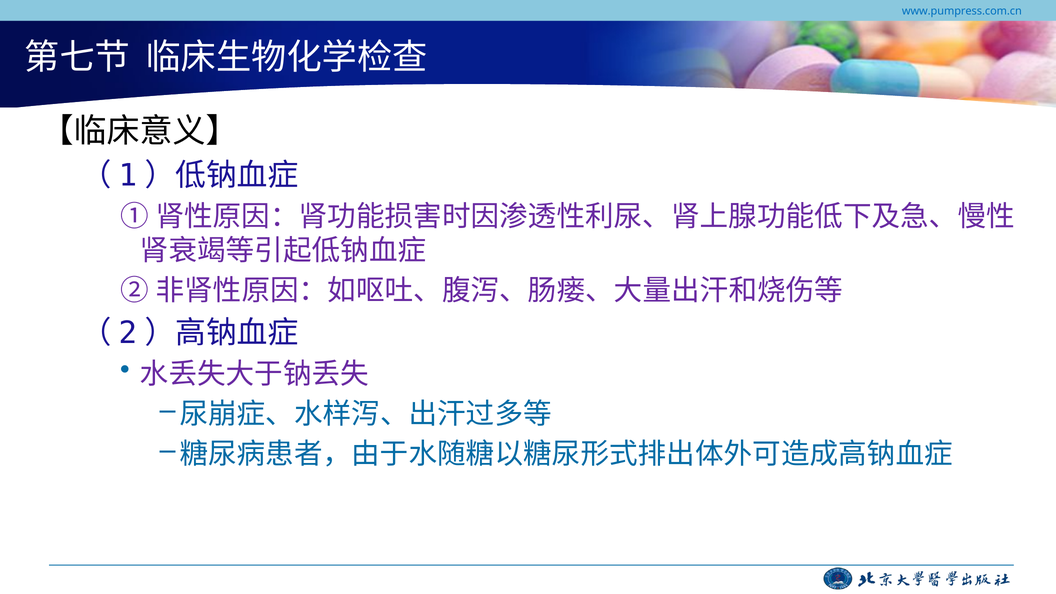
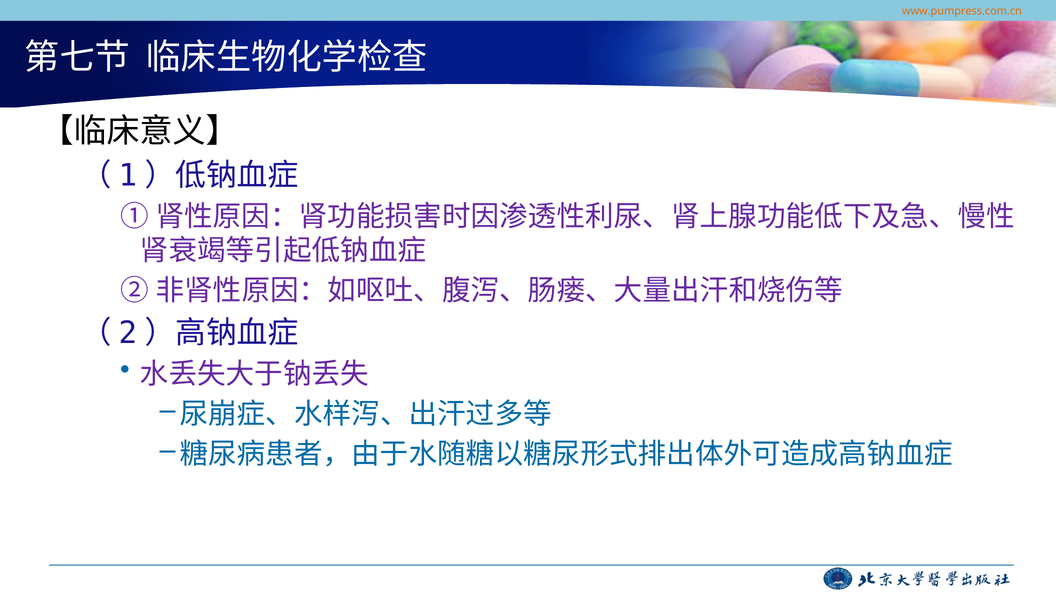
www.pumpress.com.cn colour: blue -> orange (962, 11)
